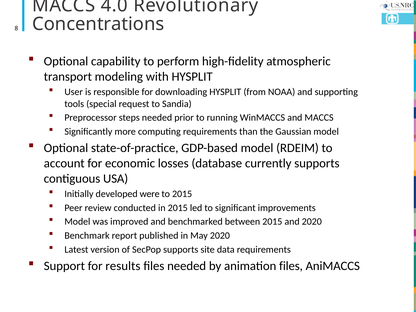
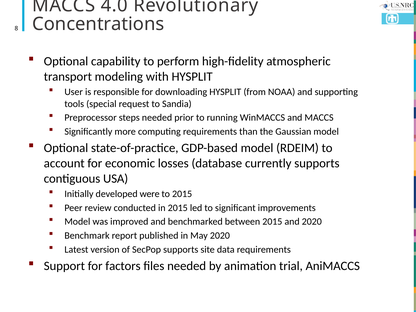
results: results -> factors (123, 266)
animation files: files -> trial (291, 266)
